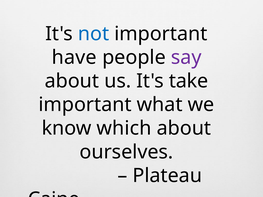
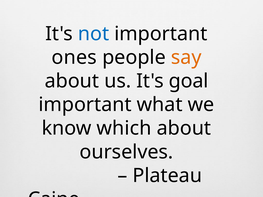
have: have -> ones (74, 57)
say colour: purple -> orange (186, 57)
take: take -> goal (189, 81)
